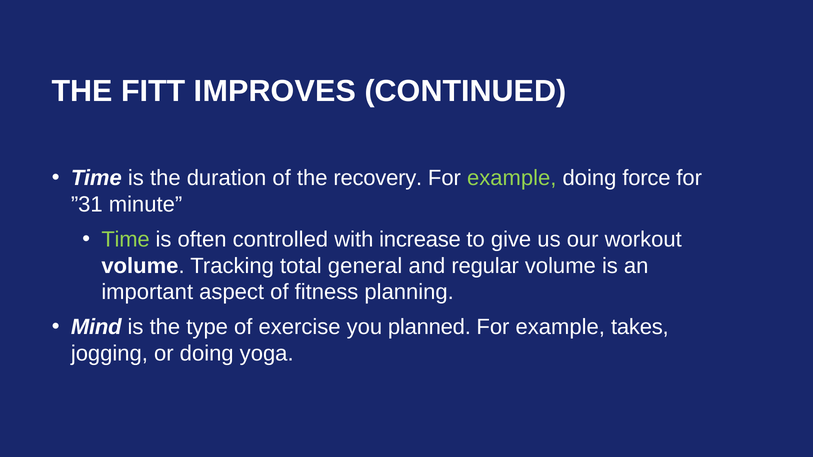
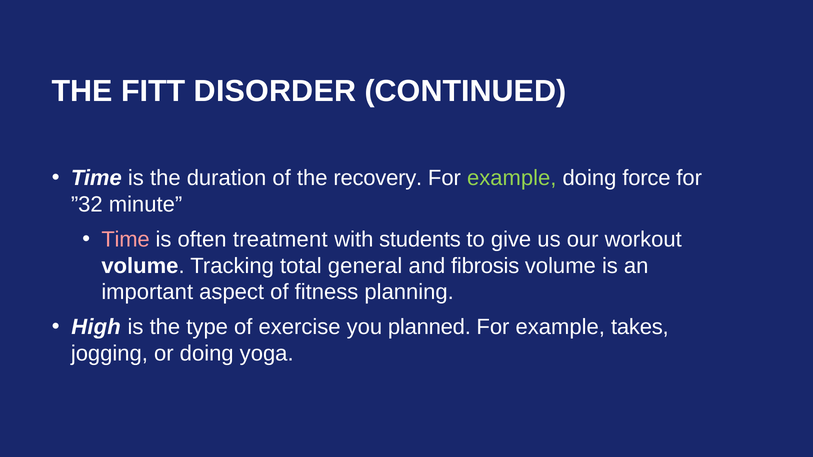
IMPROVES: IMPROVES -> DISORDER (275, 91)
”31: ”31 -> ”32 (87, 205)
Time colour: light green -> pink (126, 240)
controlled: controlled -> treatment (280, 240)
increase: increase -> students (420, 240)
regular: regular -> fibrosis (485, 266)
Mind: Mind -> High (96, 327)
